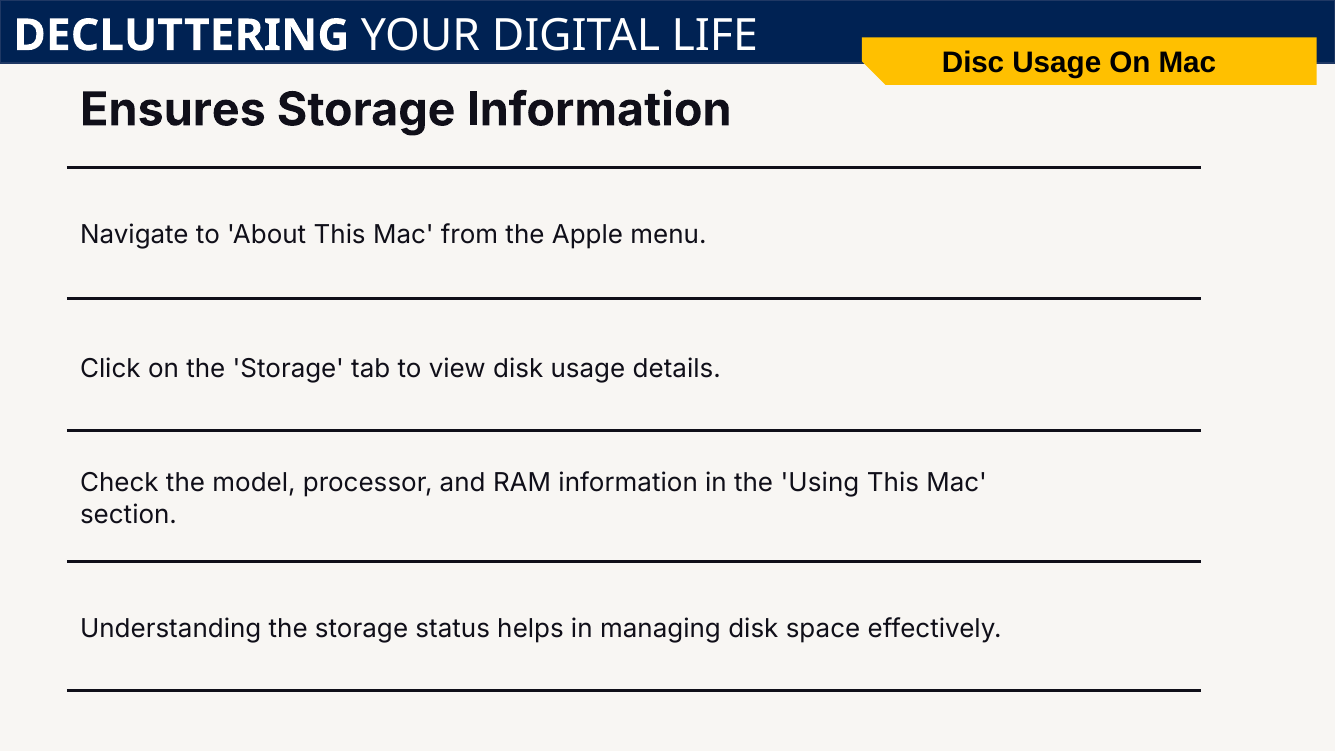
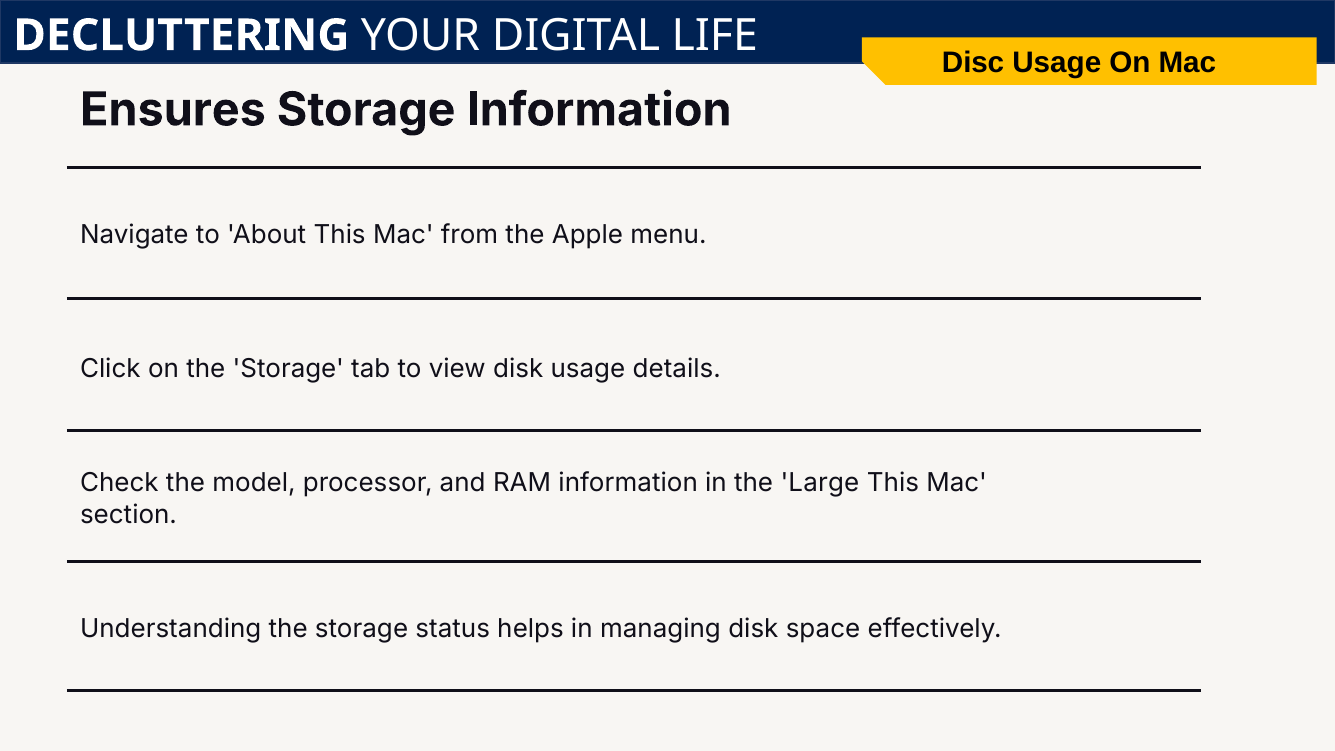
Using: Using -> Large (820, 483)
